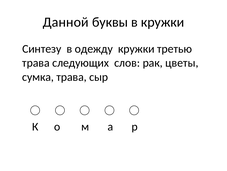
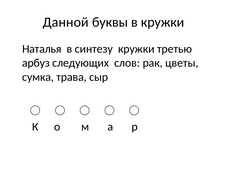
Синтезу: Синтезу -> Наталья (42, 49)
одежду: одежду -> синтезу (94, 49)
трава: трава -> арбуз (36, 63)
